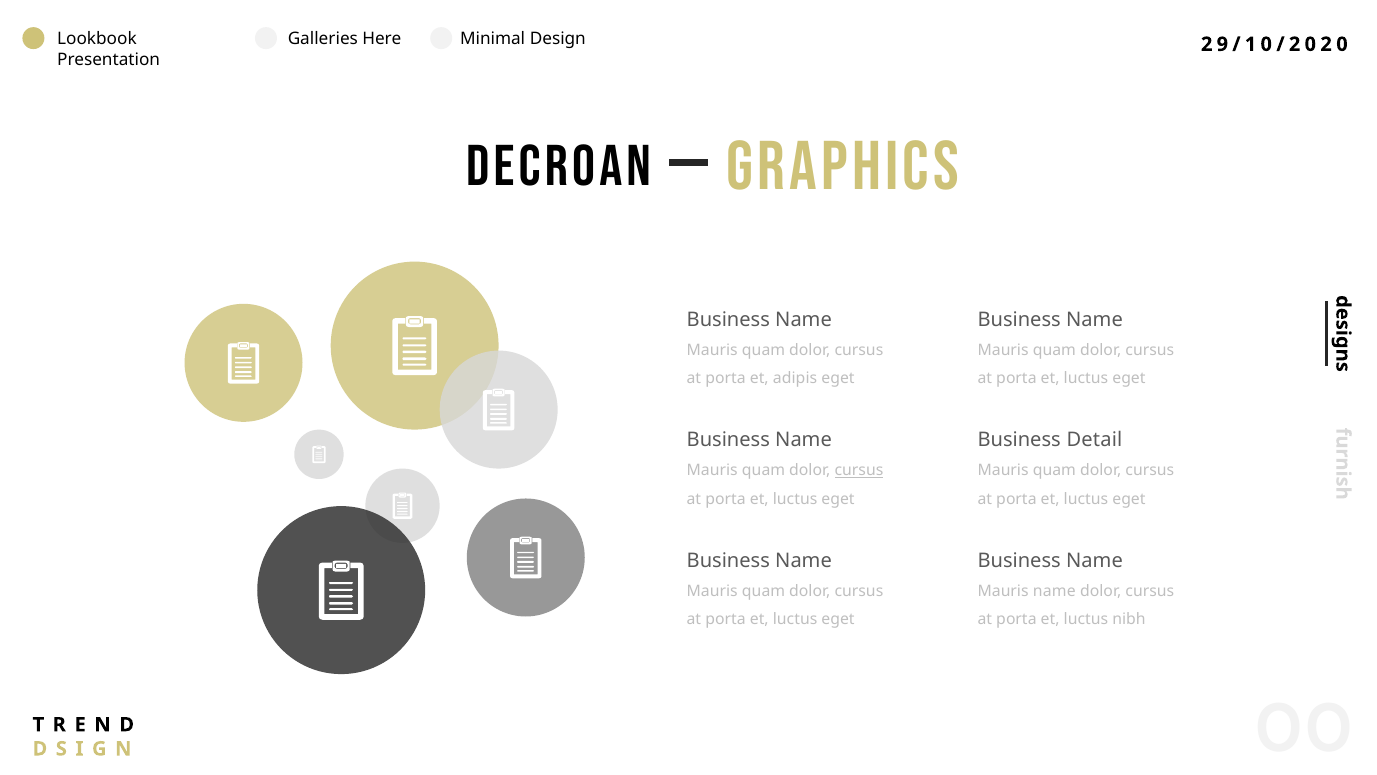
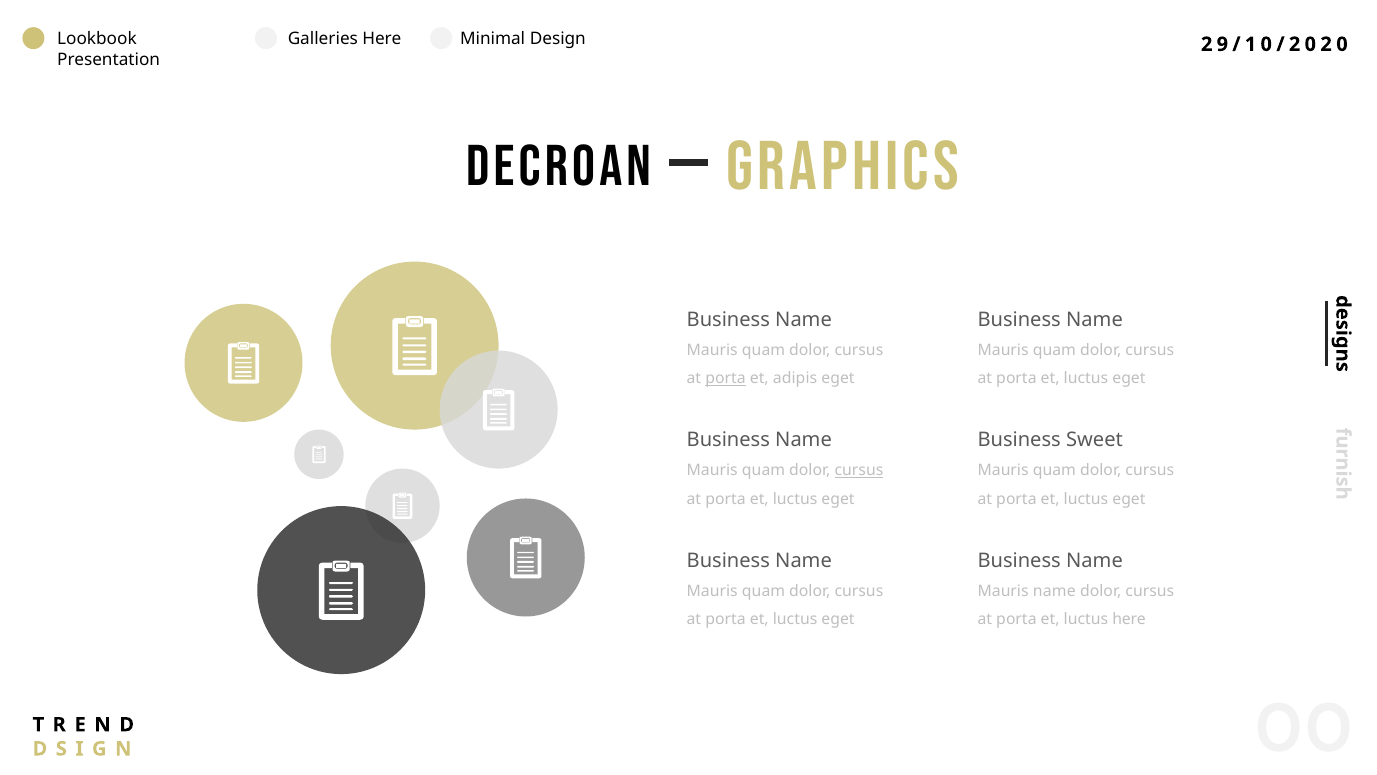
porta underline: none -> present (725, 378)
Detail: Detail -> Sweet (1095, 440)
luctus nibh: nibh -> here (1129, 619)
